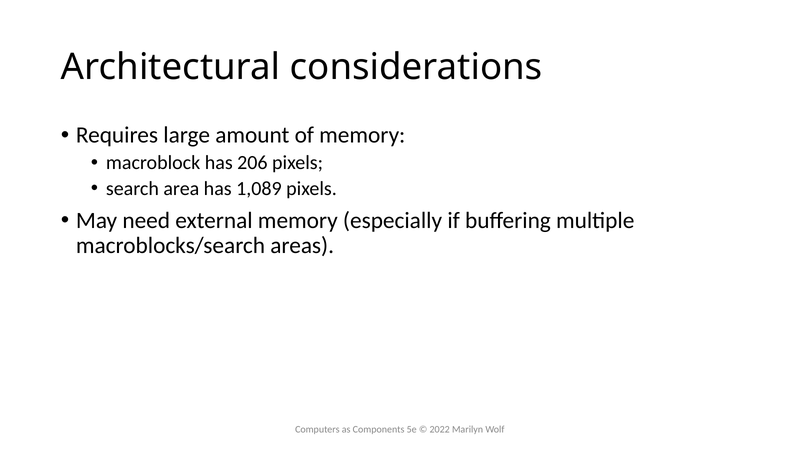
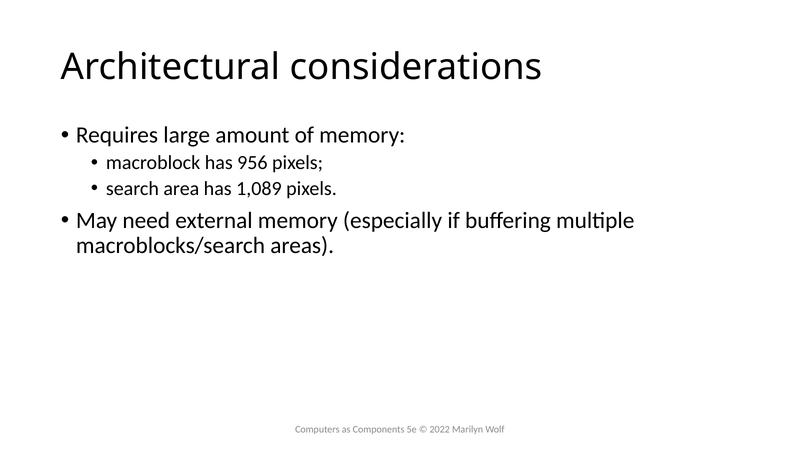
206: 206 -> 956 (252, 163)
